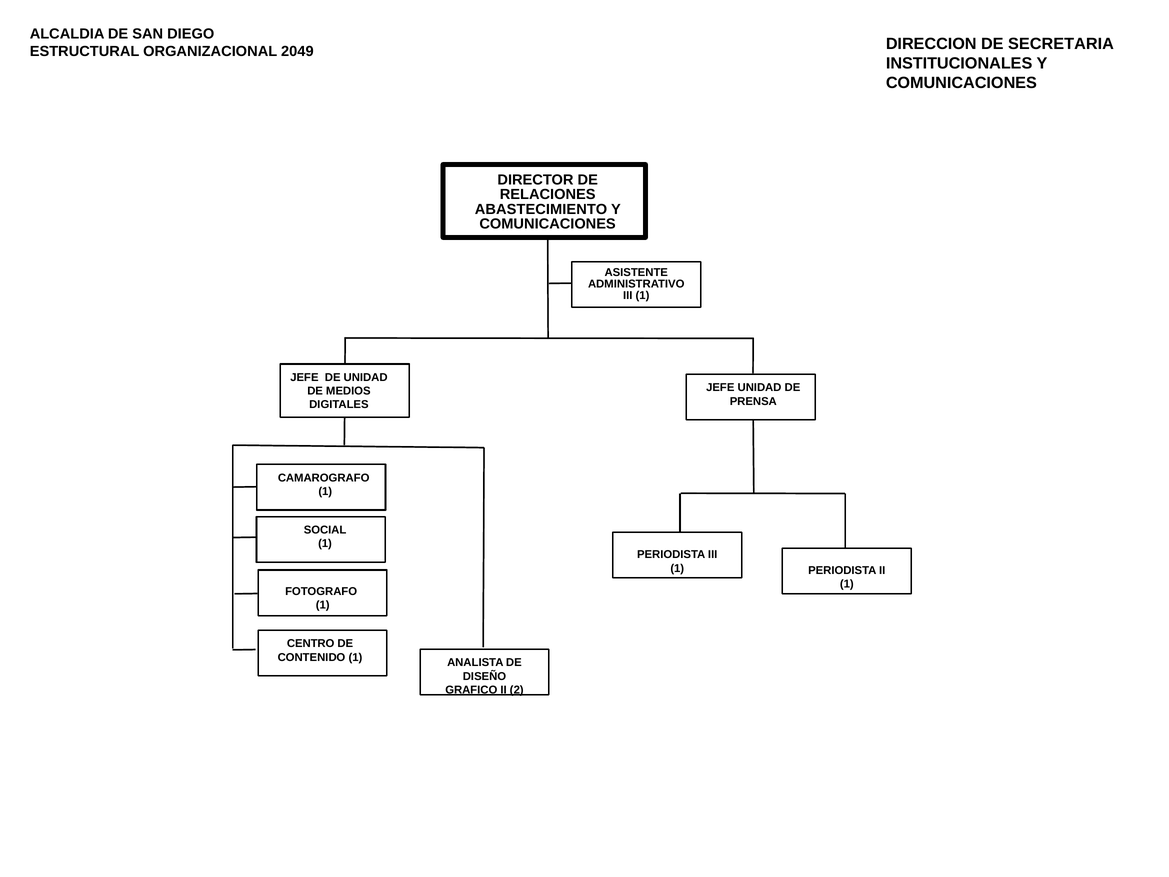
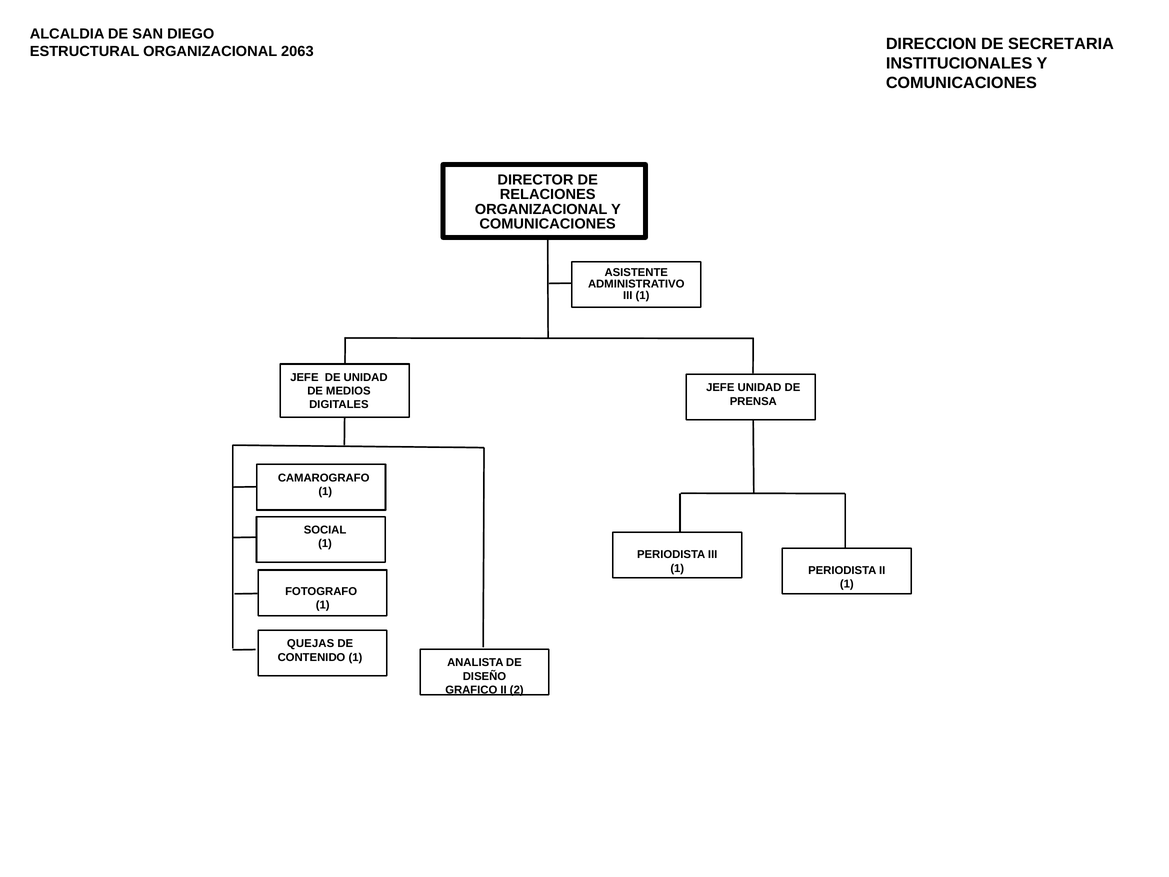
2049: 2049 -> 2063 (297, 51)
ABASTECIMIENTO: ABASTECIMIENTO -> ORGANIZACIONAL (541, 209)
CENTRO: CENTRO -> QUEJAS (311, 643)
